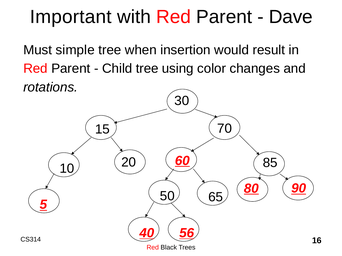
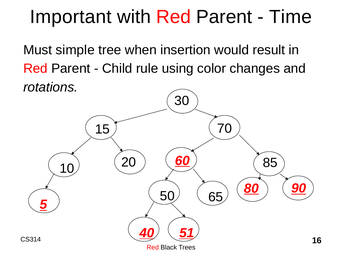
Dave: Dave -> Time (291, 17)
Child tree: tree -> rule (147, 69)
56: 56 -> 51 (187, 233)
